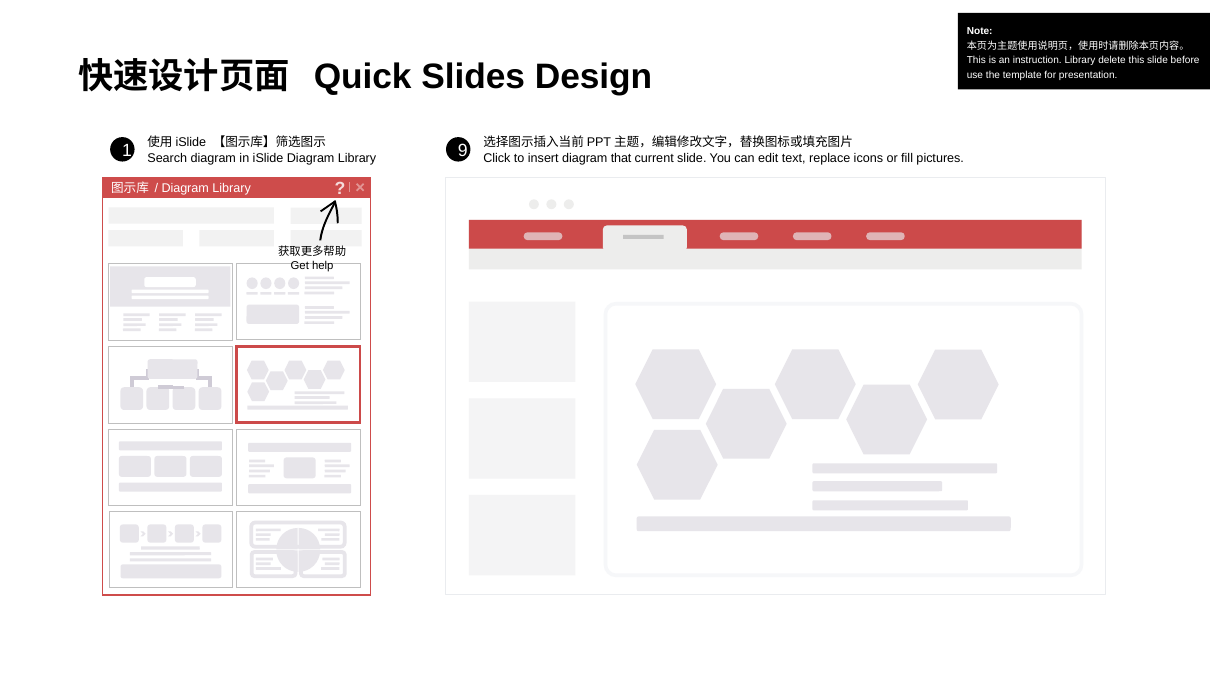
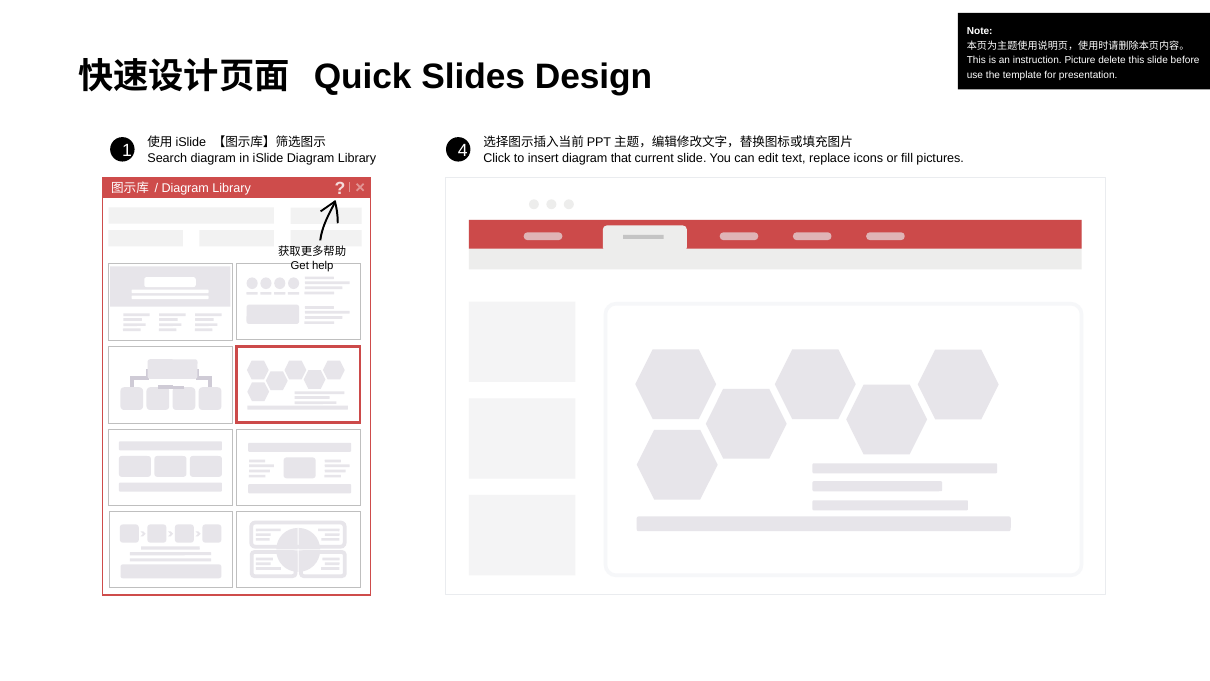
instruction Library: Library -> Picture (1080, 60)
9: 9 -> 4 (463, 150)
